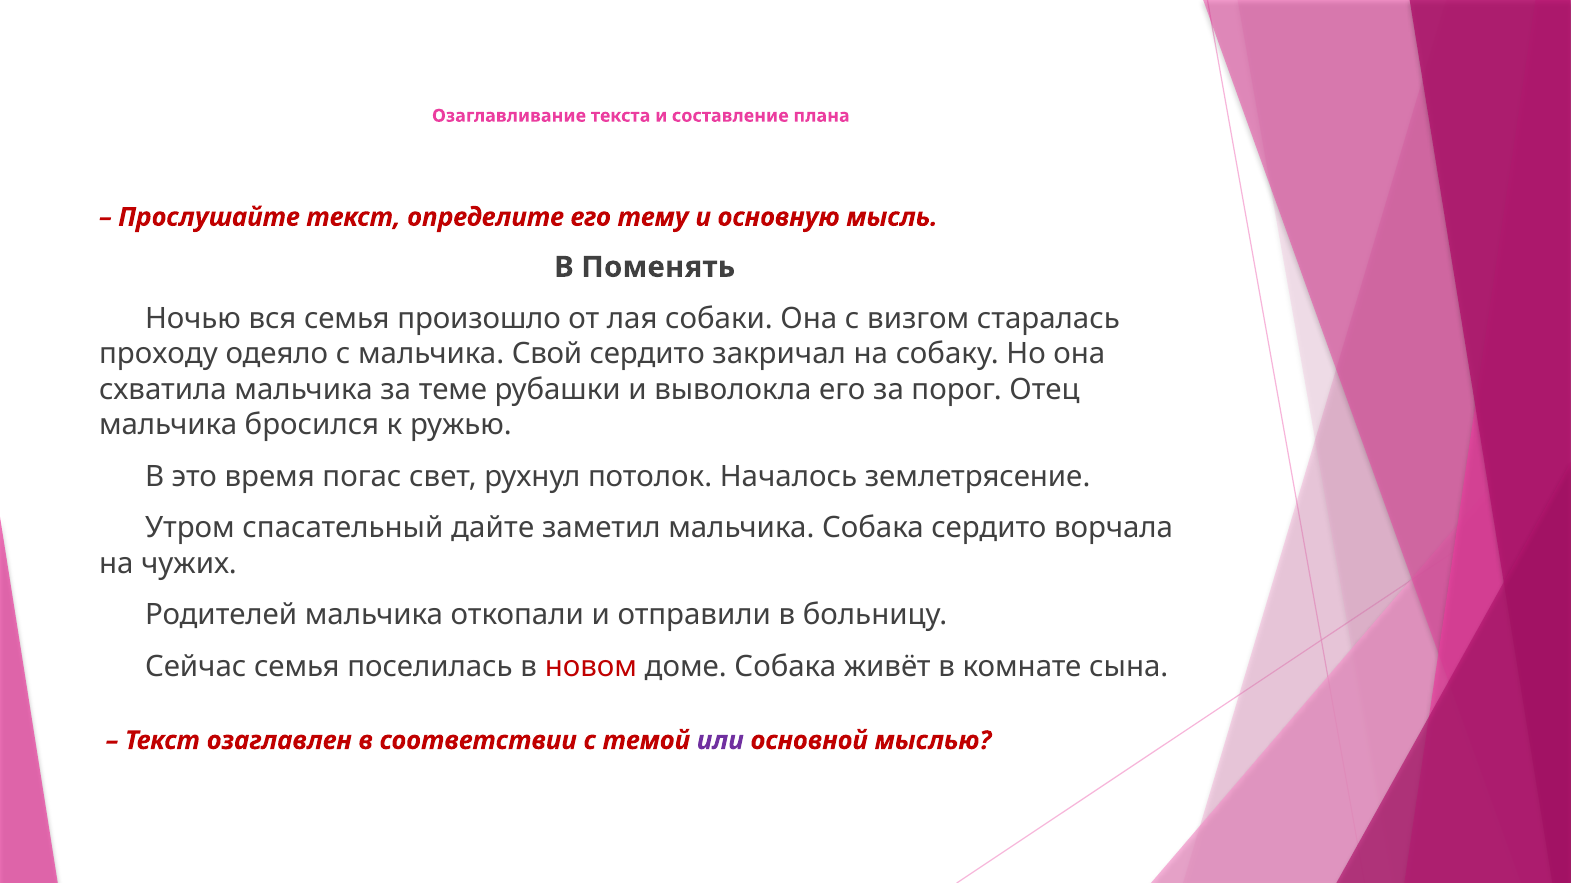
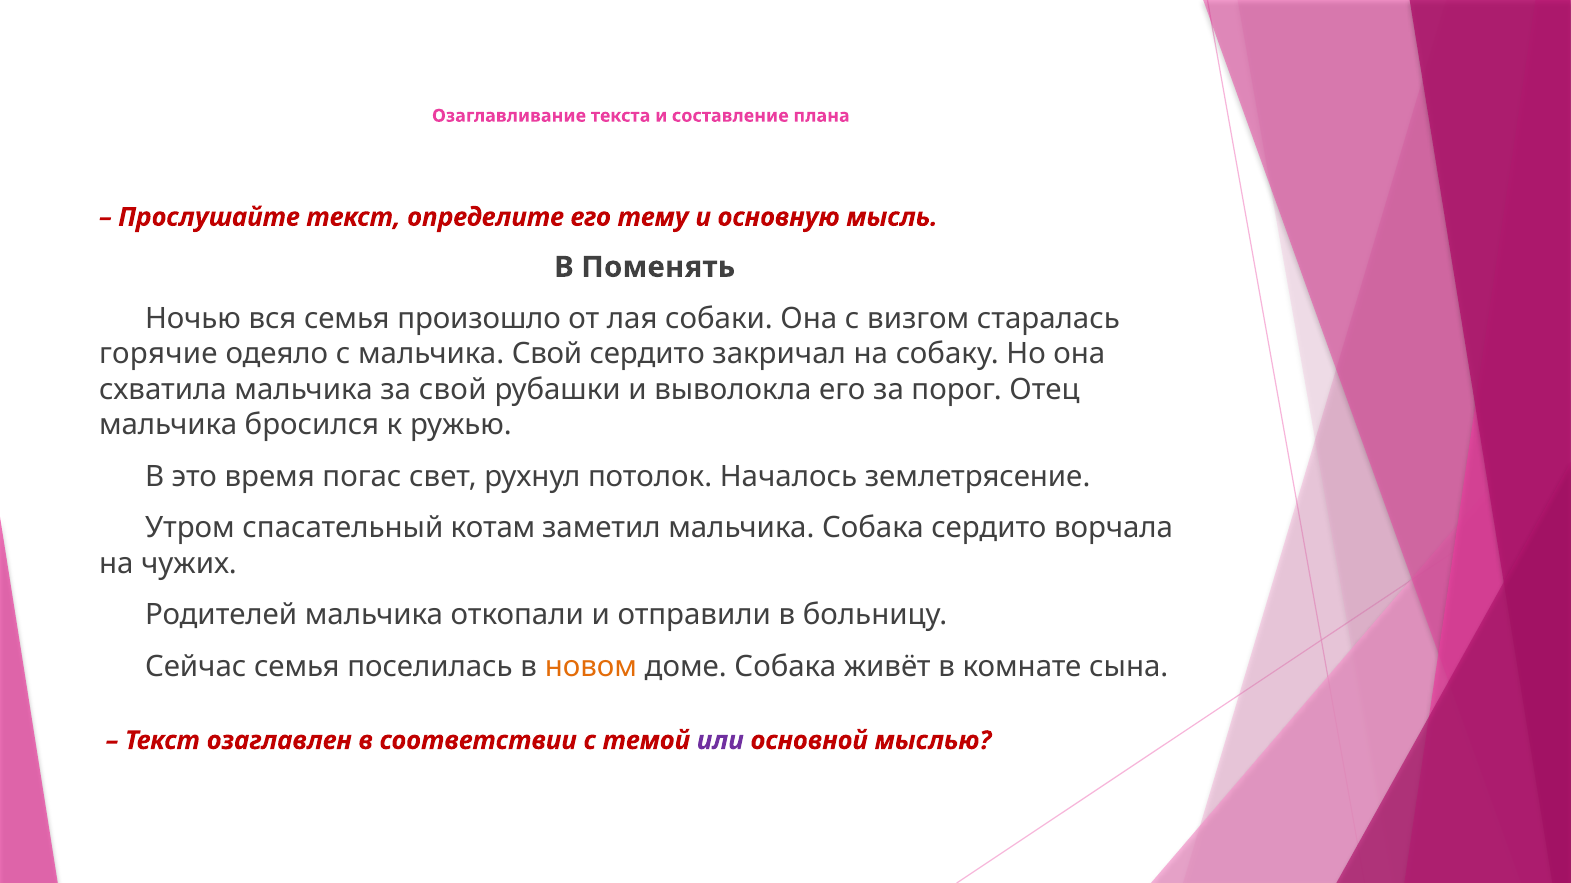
проходу: проходу -> горячие (158, 354)
за теме: теме -> свой (453, 390)
дайте: дайте -> котам (493, 529)
новом colour: red -> orange (591, 667)
